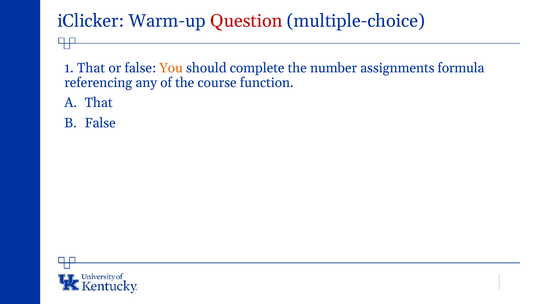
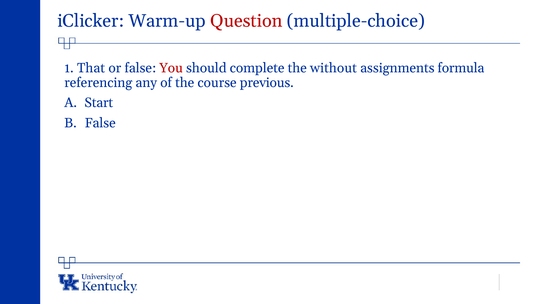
You colour: orange -> red (171, 68)
number: number -> without (333, 68)
function: function -> previous (267, 83)
That: That -> Start (99, 103)
